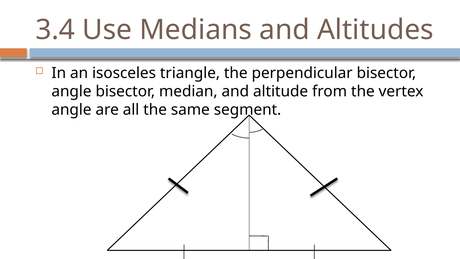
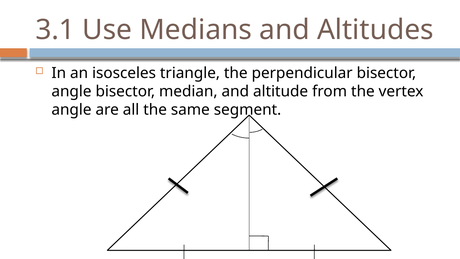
3.4: 3.4 -> 3.1 (55, 30)
